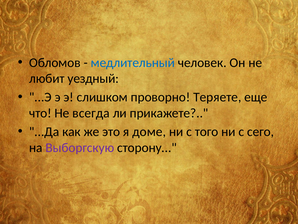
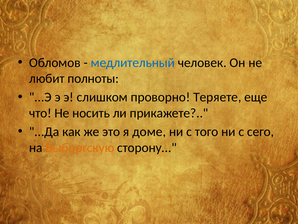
уездный: уездный -> полноты (93, 78)
всегда: всегда -> носить (91, 113)
Выборгскую colour: purple -> orange (80, 147)
